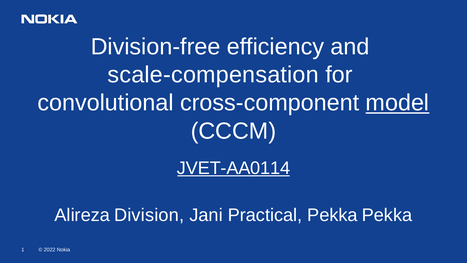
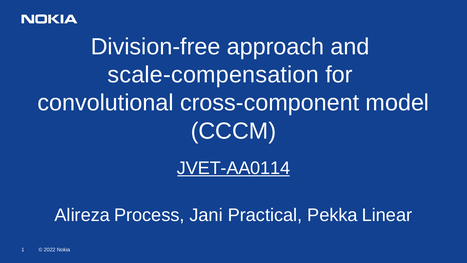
efficiency: efficiency -> approach (275, 47)
model underline: present -> none (397, 103)
Division: Division -> Process (149, 215)
Pekka Pekka: Pekka -> Linear (387, 215)
